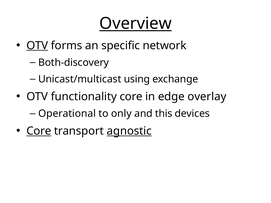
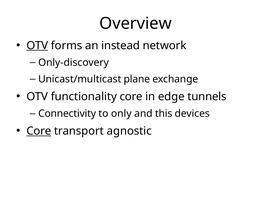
Overview underline: present -> none (135, 24)
specific: specific -> instead (121, 46)
Both-discovery: Both-discovery -> Only-discovery (74, 63)
using: using -> plane (137, 79)
overlay: overlay -> tunnels (207, 97)
Operational: Operational -> Connectivity (67, 114)
agnostic underline: present -> none (129, 131)
